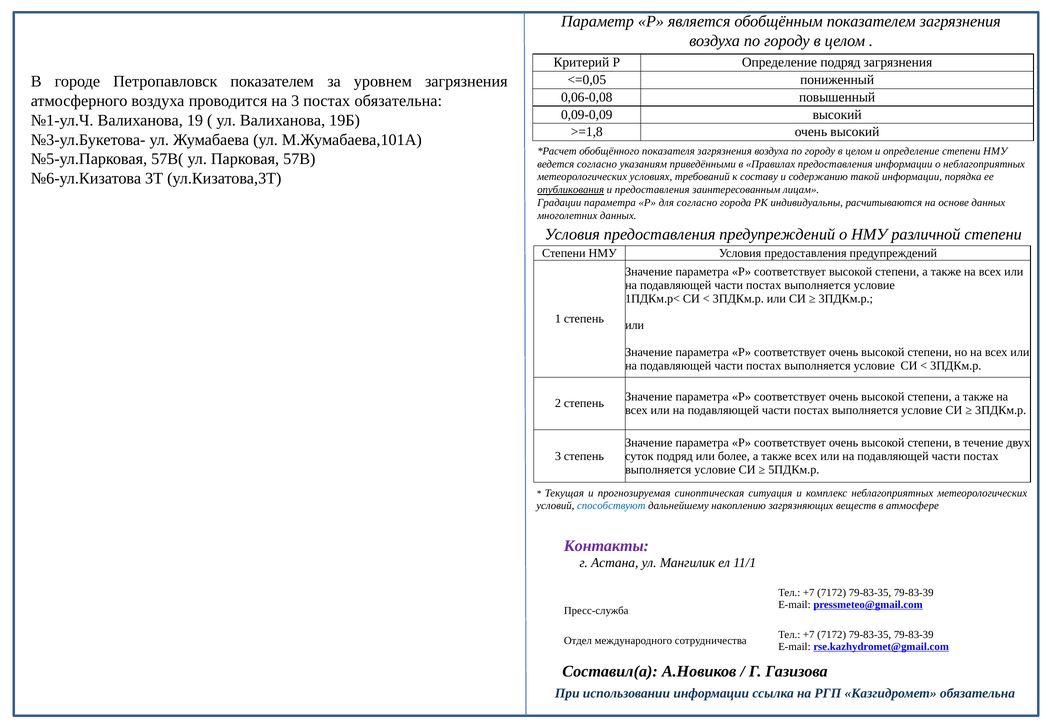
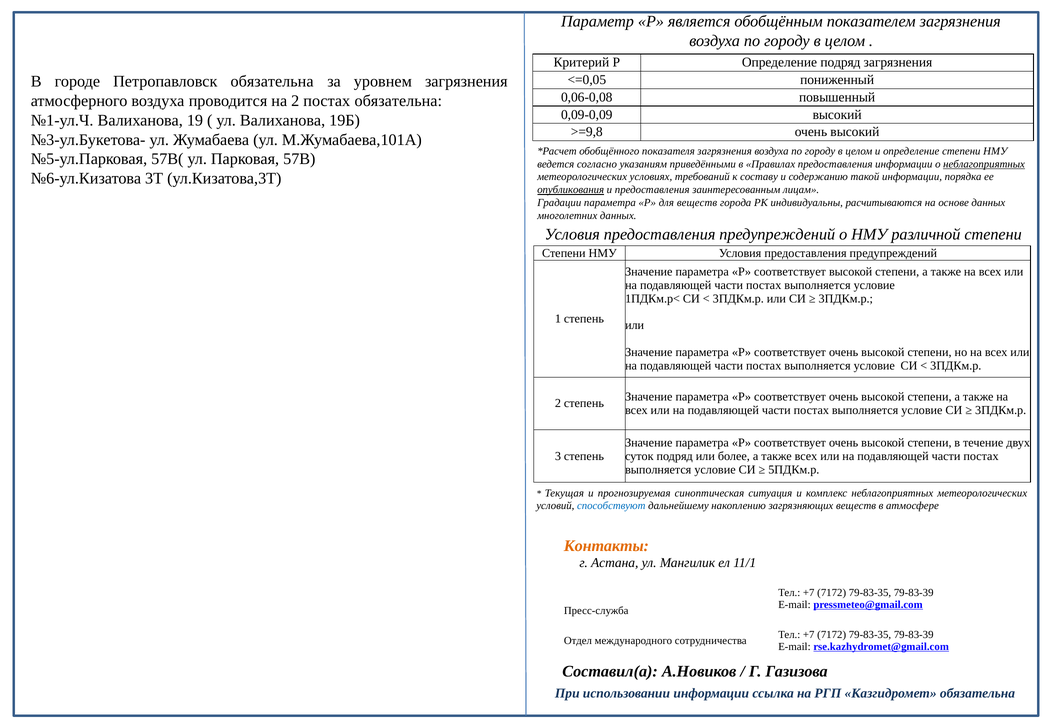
Петропавловск показателем: показателем -> обязательна (272, 81)
на 3: 3 -> 2 (295, 101)
>=1,8: >=1,8 -> >=9,8 (587, 132)
неблагоприятных underline: none -> present (984, 164)
для согласно: согласно -> веществ (697, 203)
Контакты colour: purple -> orange (606, 546)
